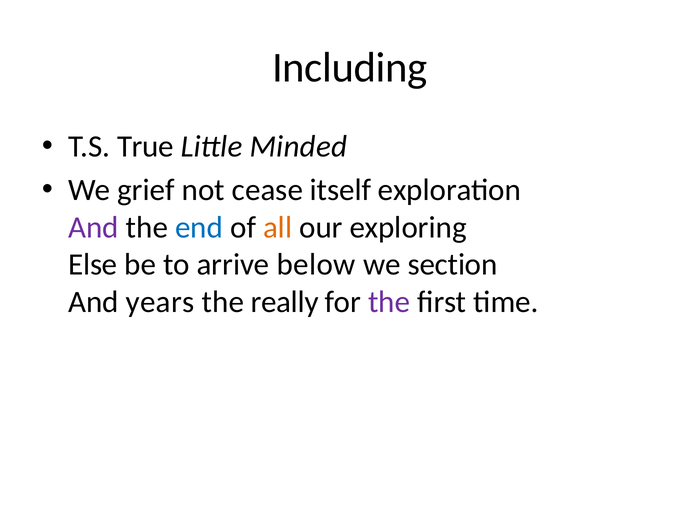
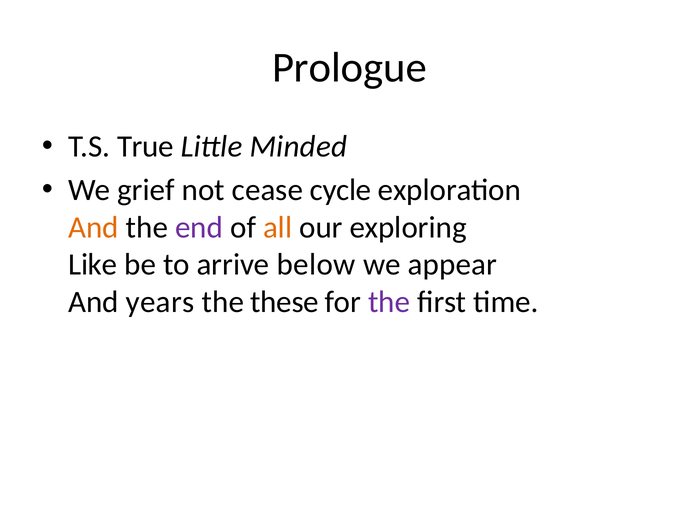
Including: Including -> Prologue (349, 68)
itself: itself -> cycle (341, 190)
And colour: purple -> orange (93, 227)
end colour: blue -> purple (199, 227)
Else: Else -> Like (93, 265)
section: section -> appear (452, 265)
really: really -> these (285, 302)
